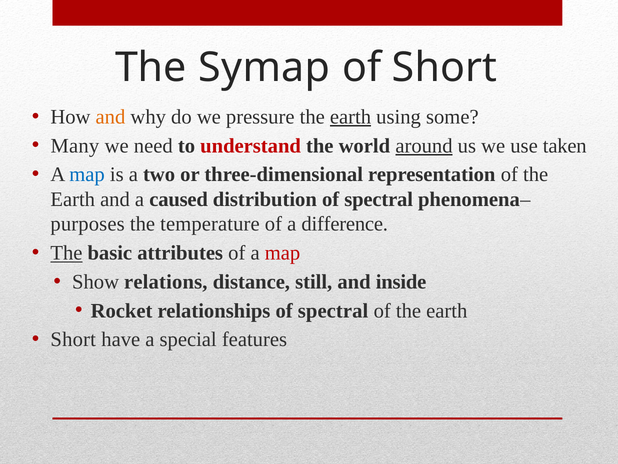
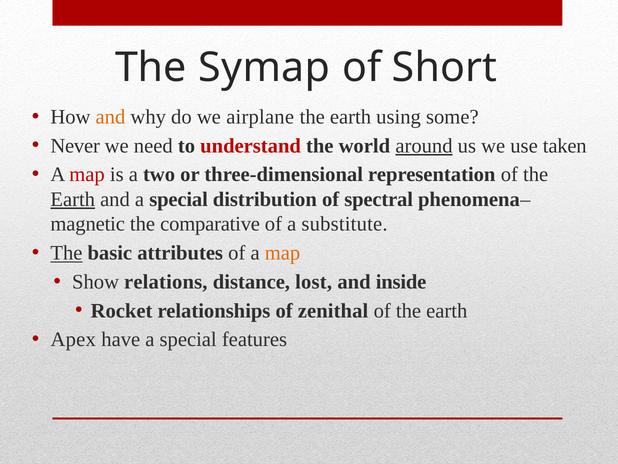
pressure: pressure -> airplane (260, 117)
earth underline: present -> none (351, 117)
Many: Many -> Never (75, 146)
map colour: blue -> red (87, 174)
Earth underline: none -> present (73, 199)
and a caused: caused -> special (179, 199)
purposes: purposes -> magnetic (88, 224)
temperature: temperature -> comparative (210, 224)
difference: difference -> substitute (345, 224)
map colour: red -> orange (283, 253)
still: still -> lost (314, 282)
relationships of spectral: spectral -> zenithal (333, 310)
Short: Short -> Apex (73, 339)
